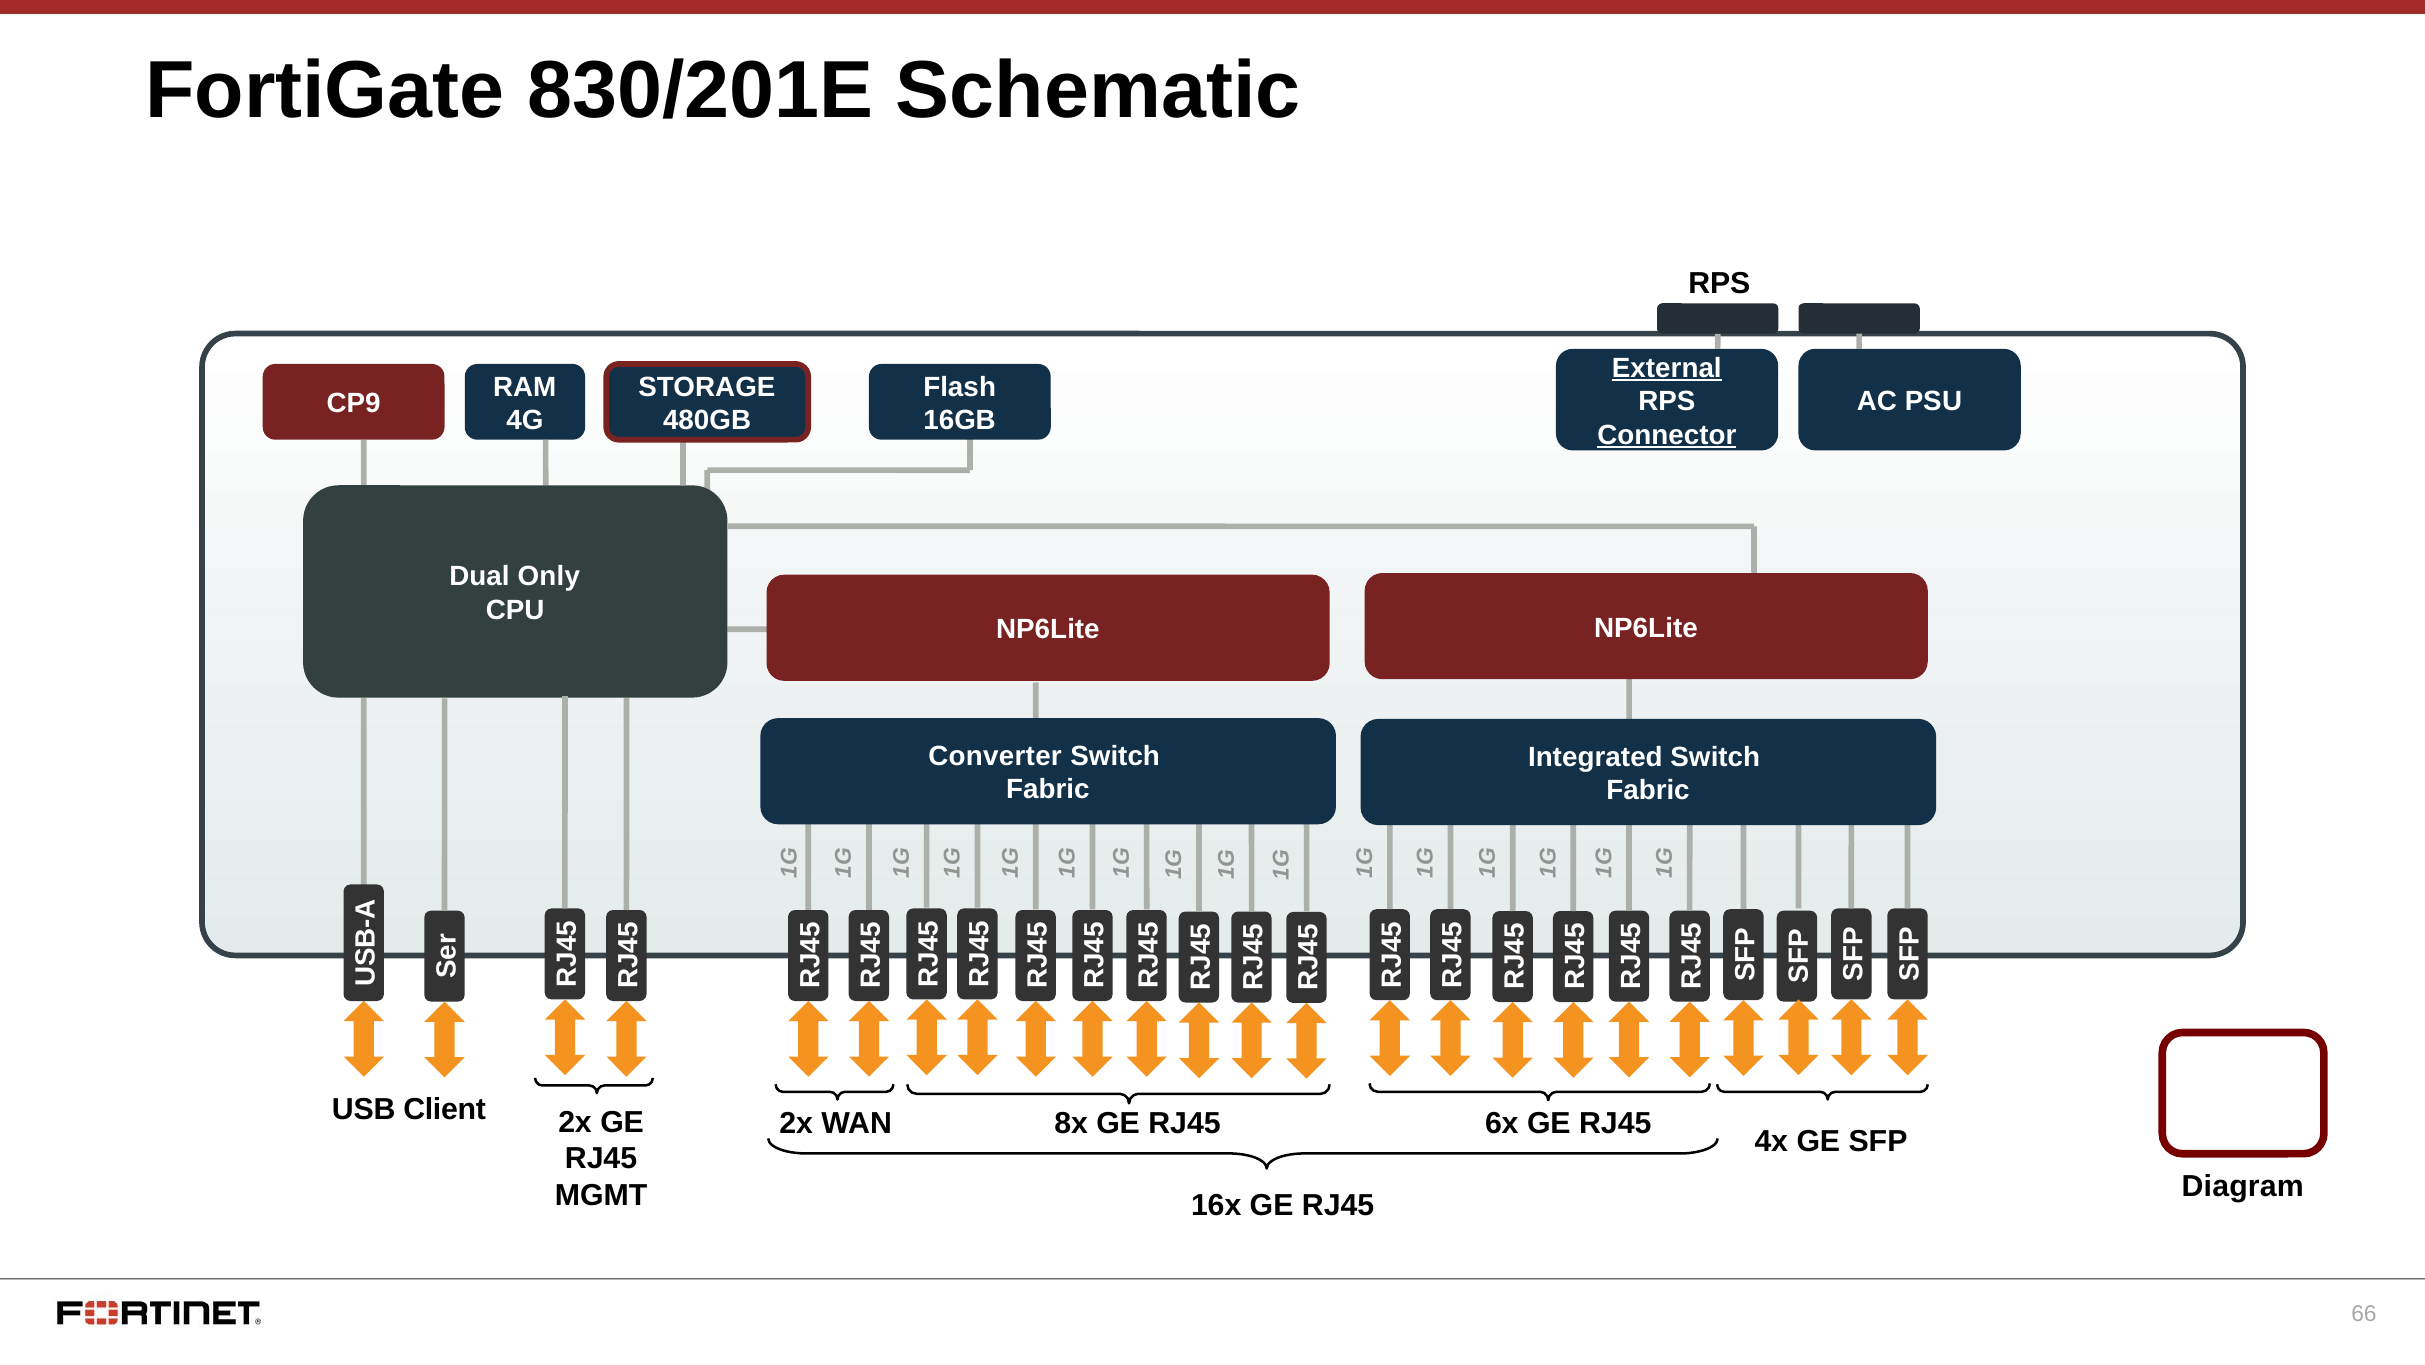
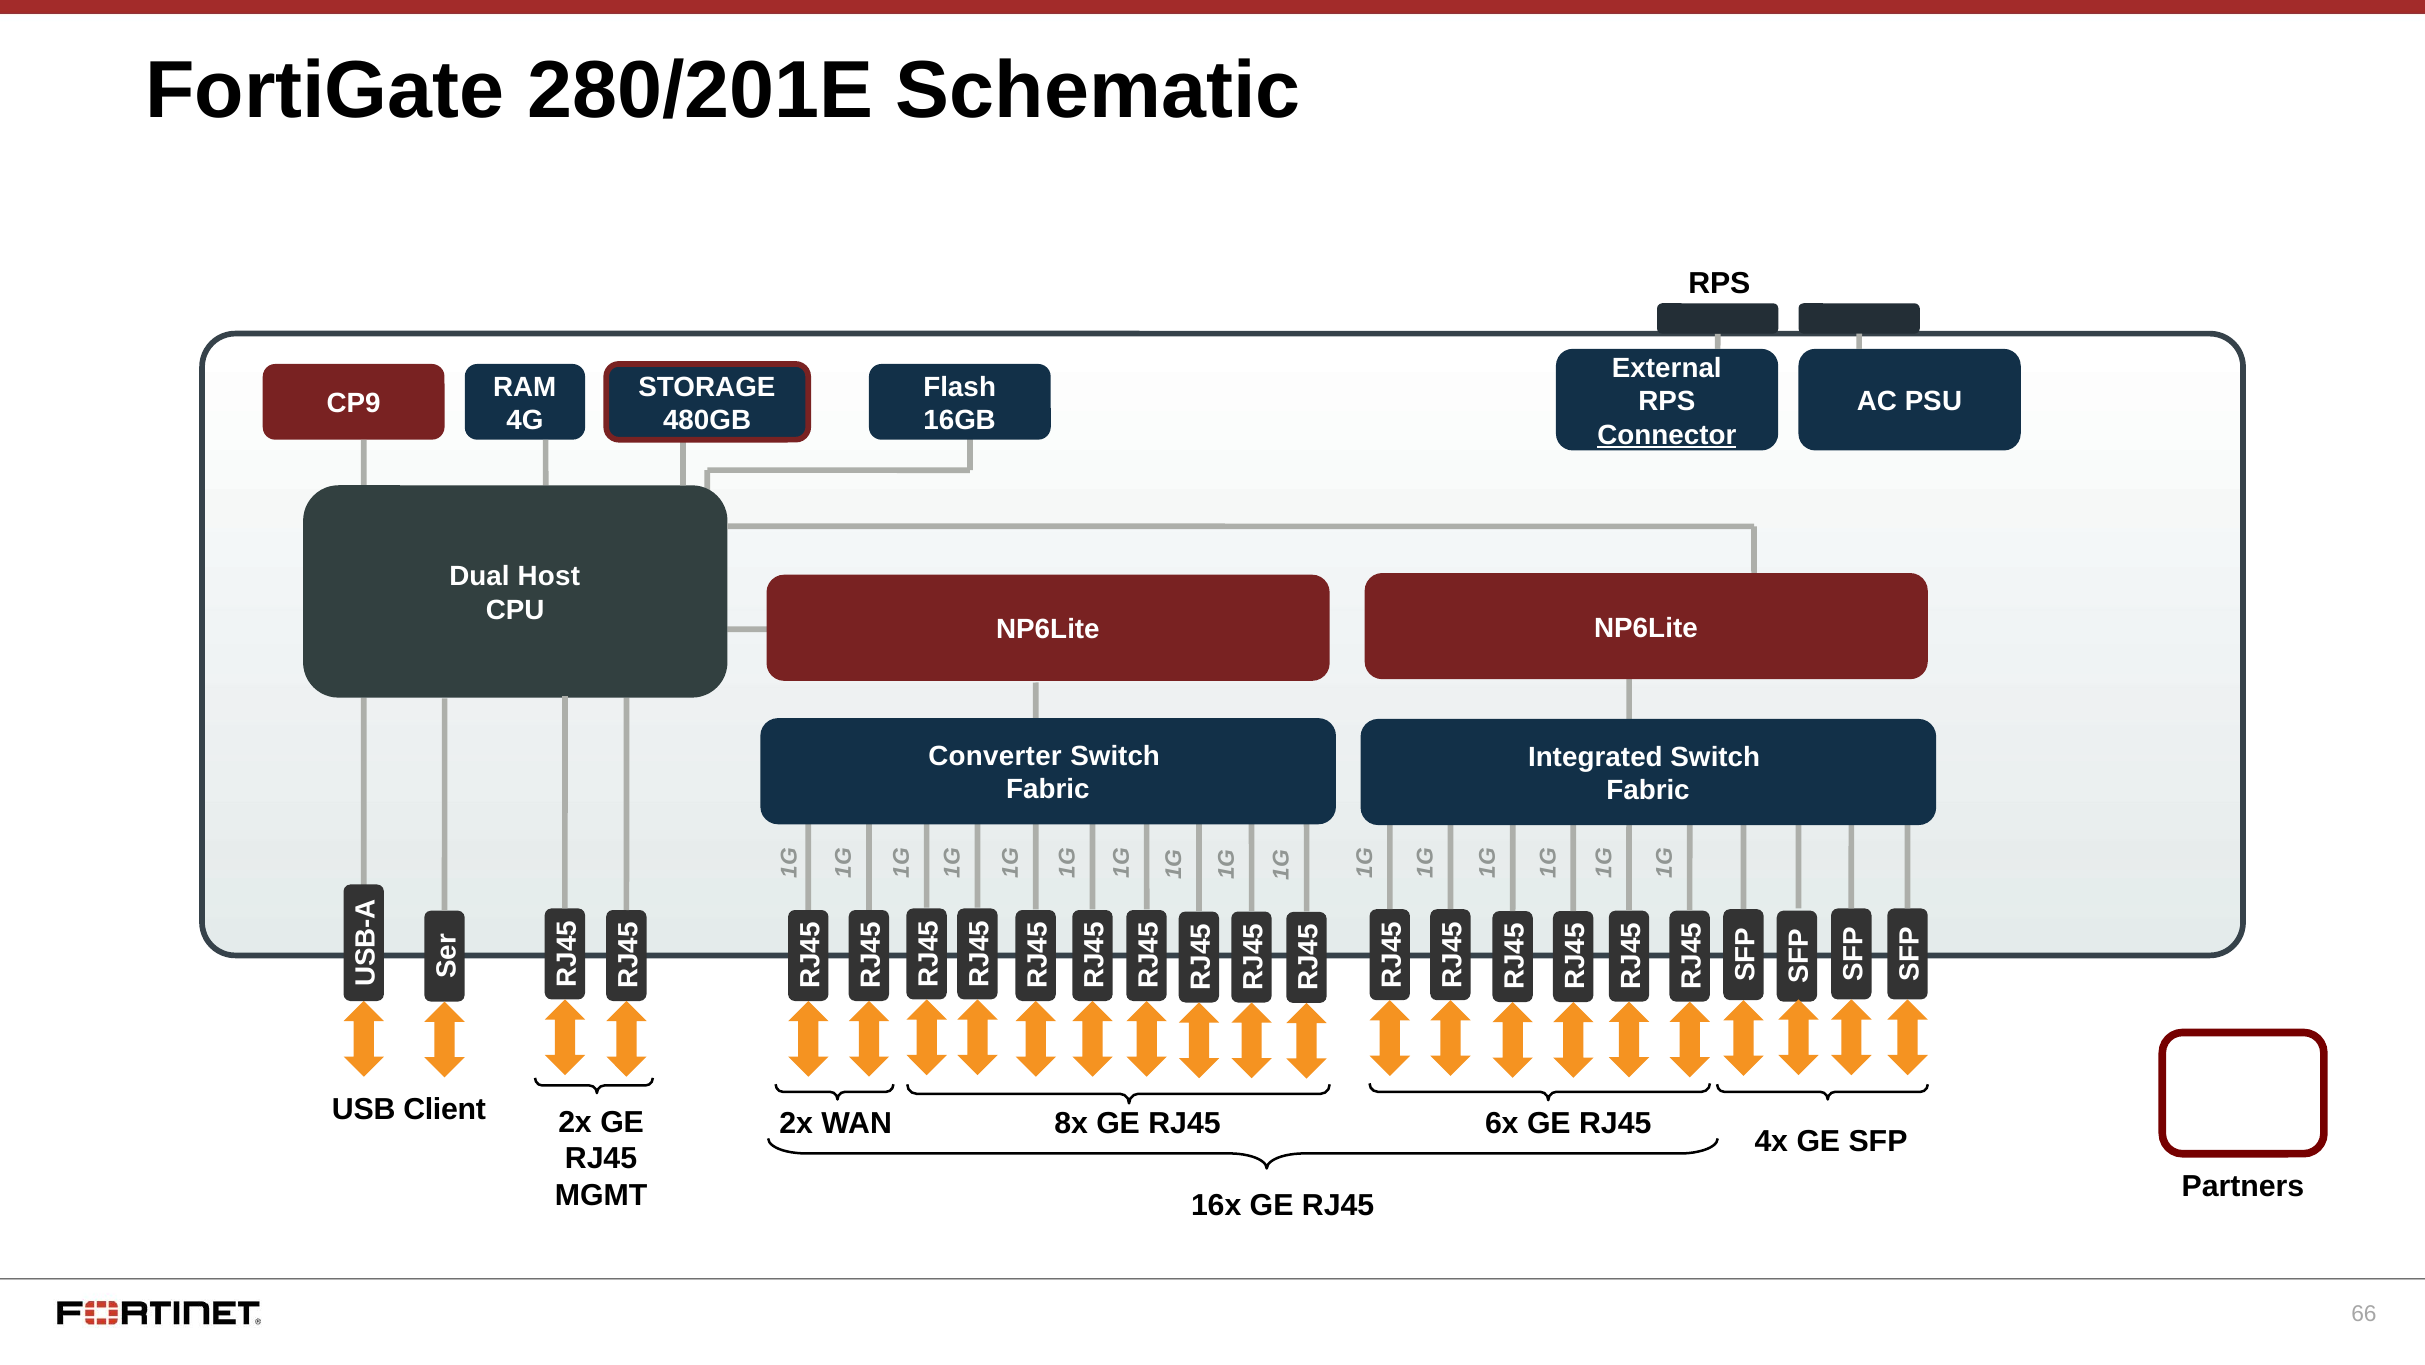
830/201E: 830/201E -> 280/201E (700, 91)
External underline: present -> none (1667, 368)
Only: Only -> Host (549, 576)
Diagram: Diagram -> Partners (2243, 1186)
